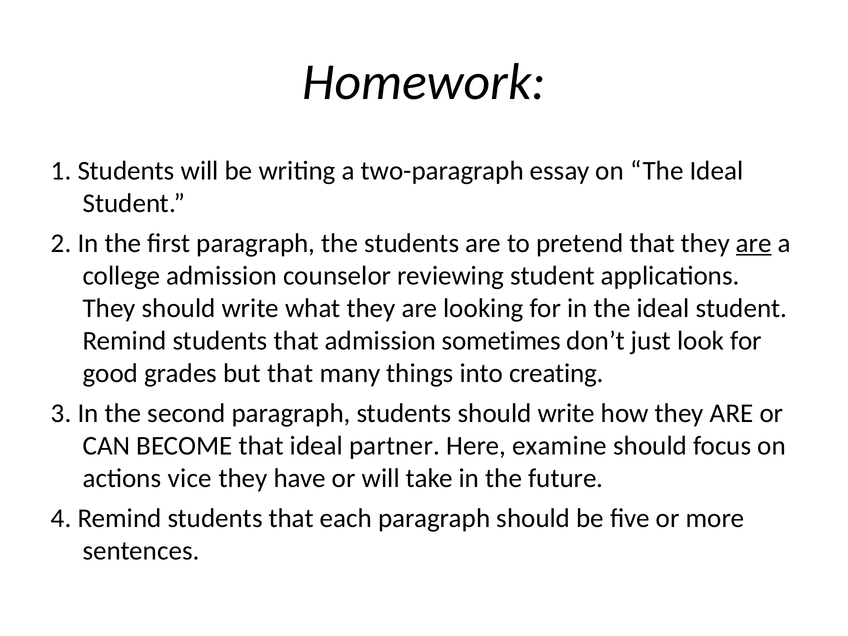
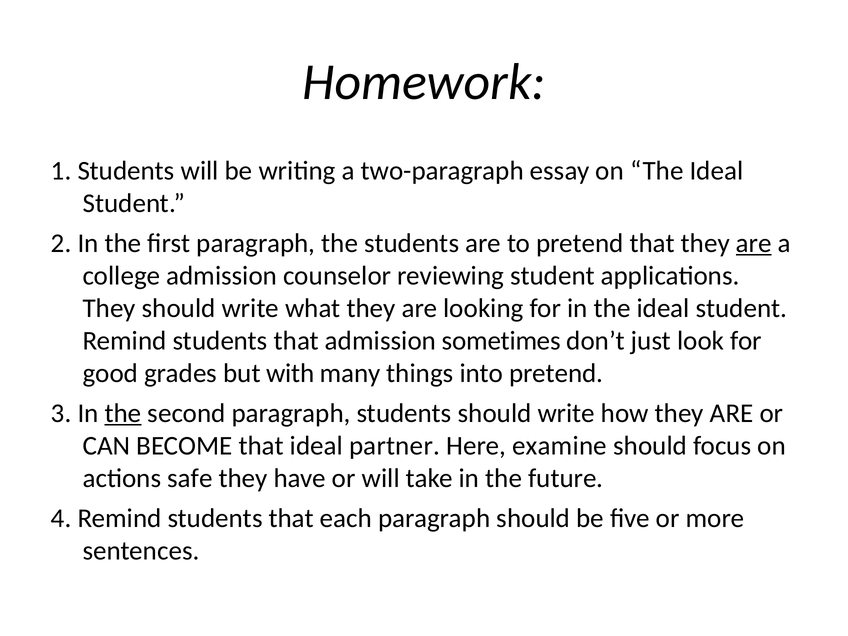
but that: that -> with (290, 373)
into creating: creating -> pretend (556, 373)
the underline: none -> present (123, 413)
vice: vice -> safe (190, 478)
